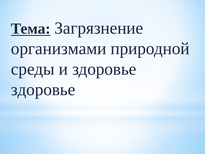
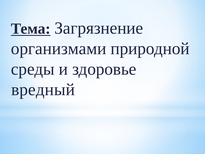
здоровье: здоровье -> вредный (43, 90)
